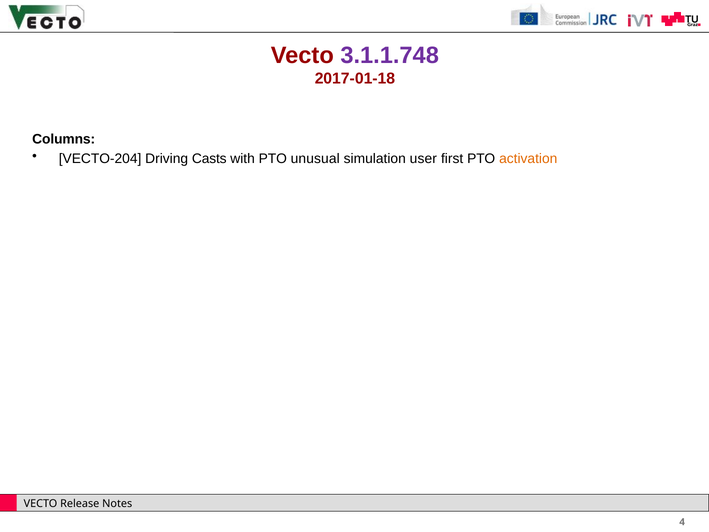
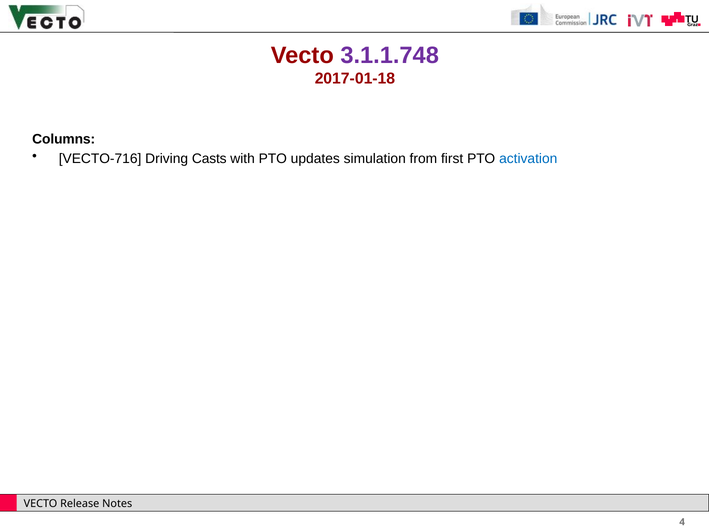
VECTO-204: VECTO-204 -> VECTO-716 (100, 158)
unusual: unusual -> updates (315, 158)
user: user -> from (423, 158)
activation colour: orange -> blue (528, 158)
